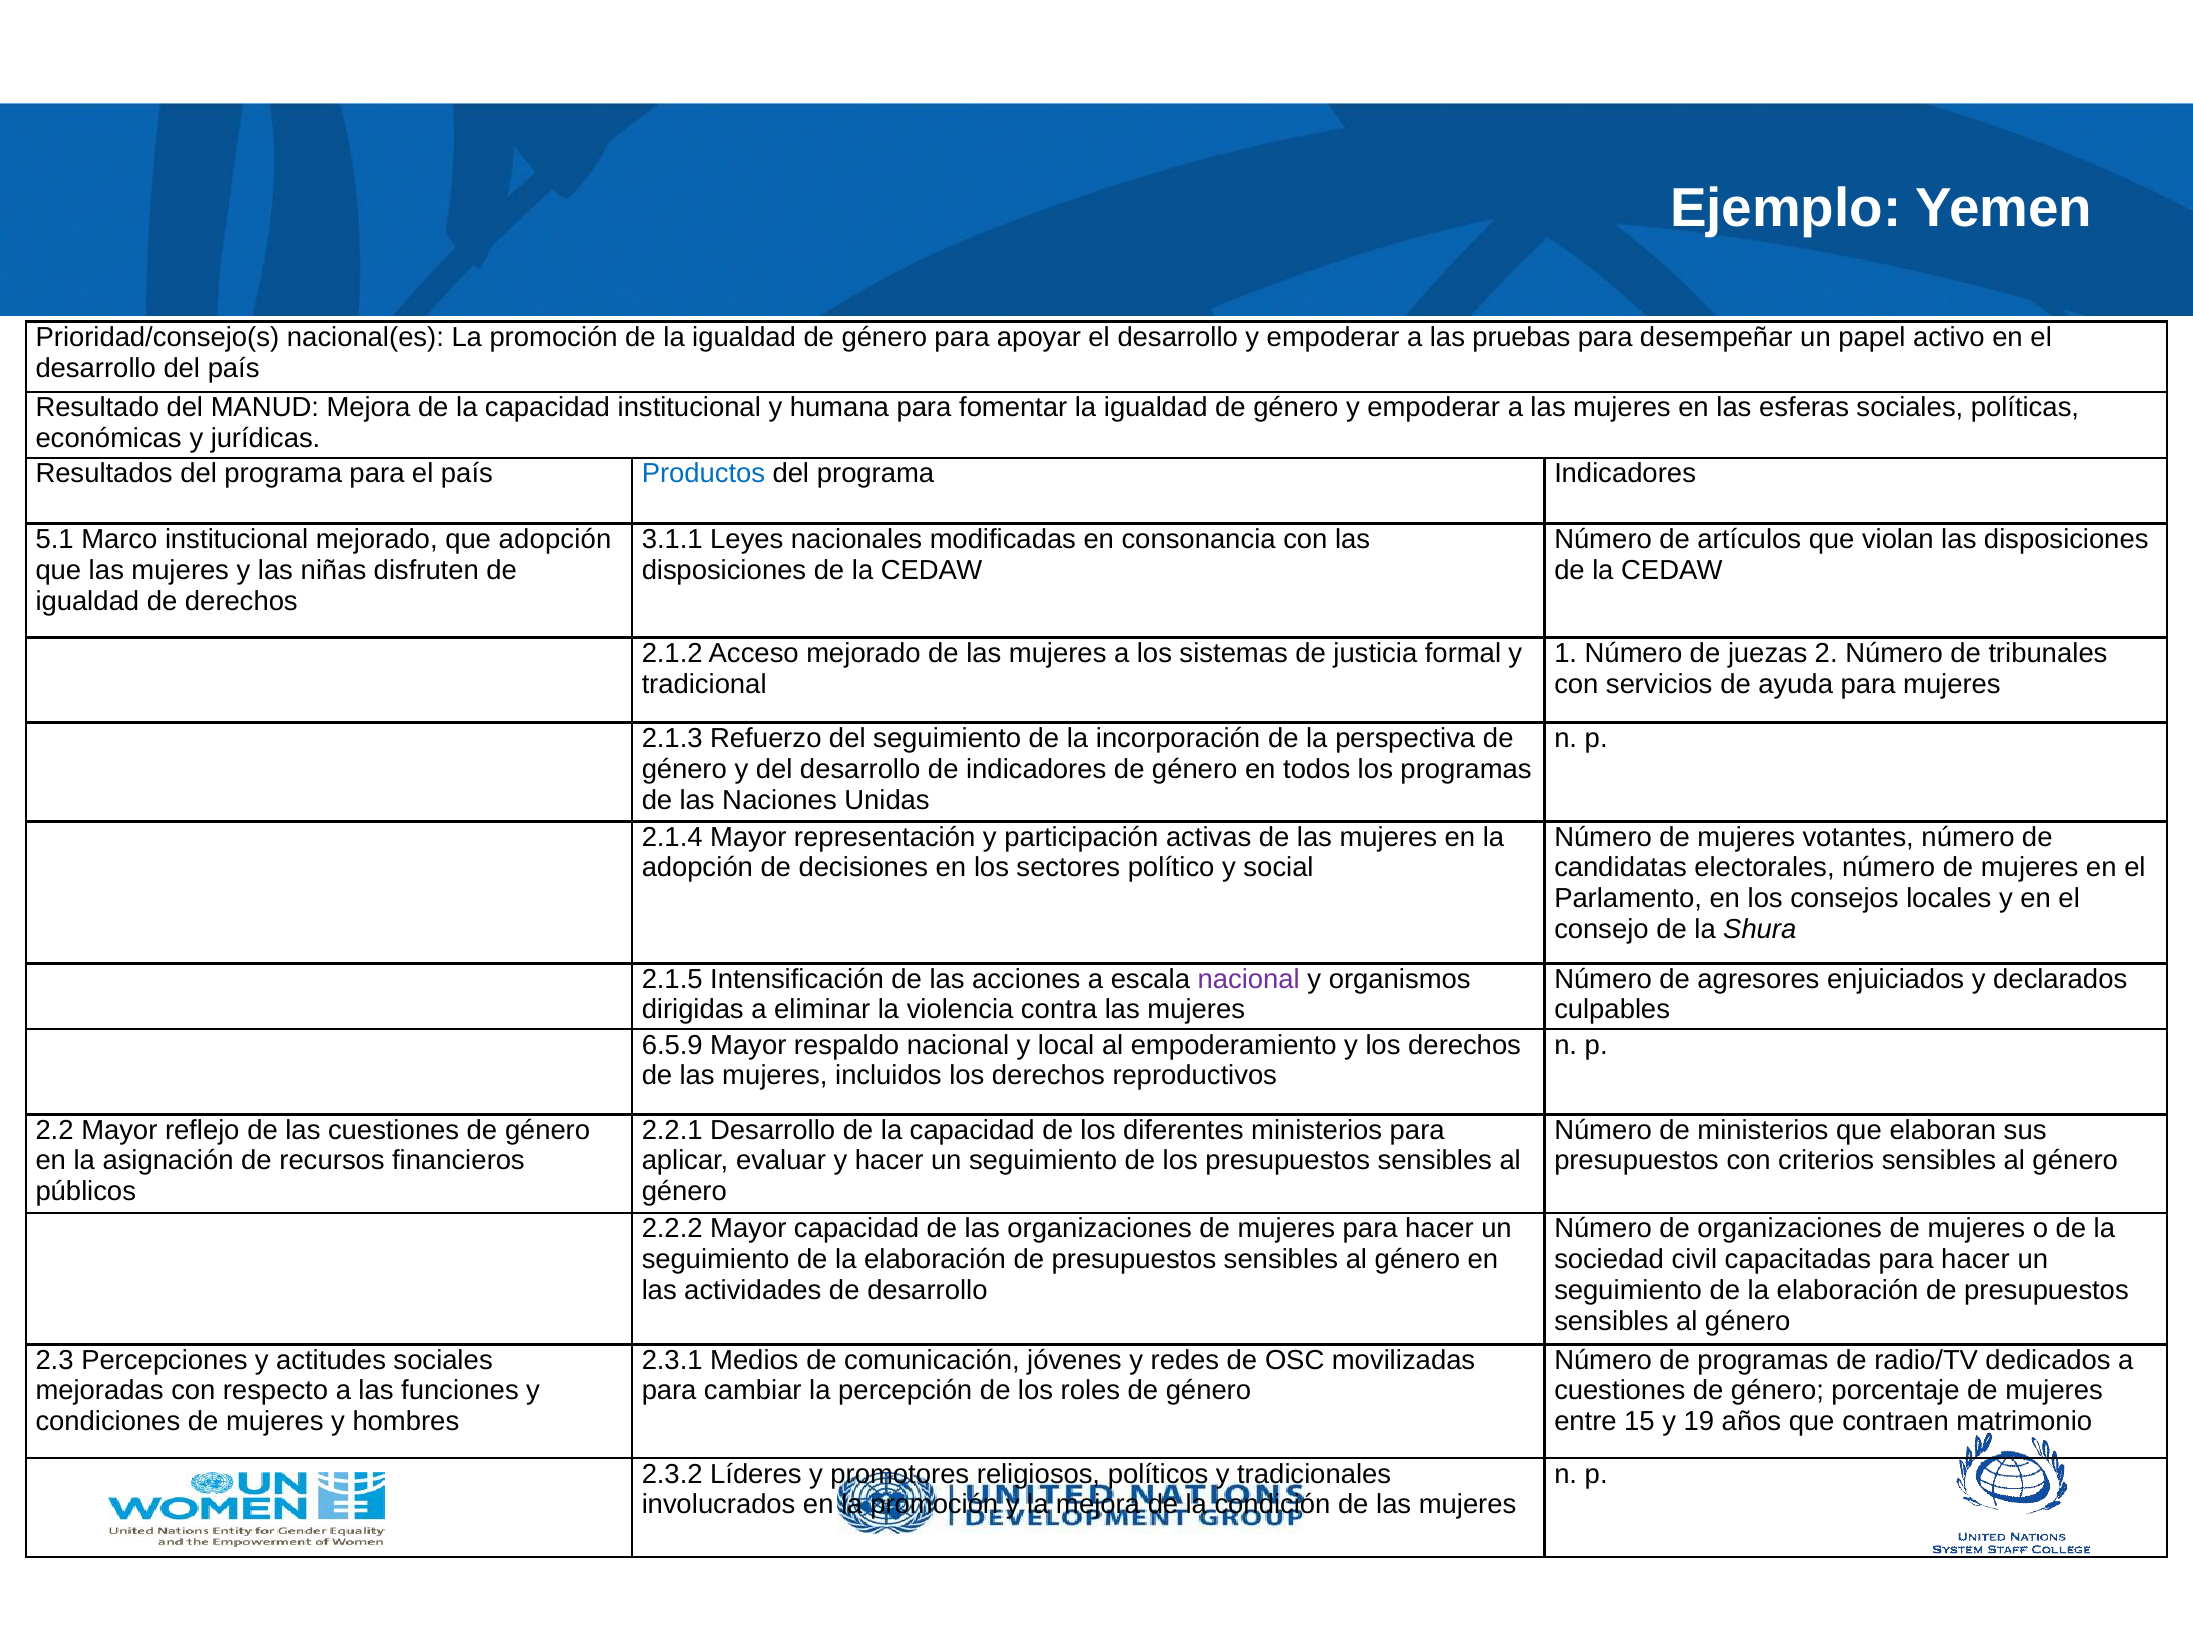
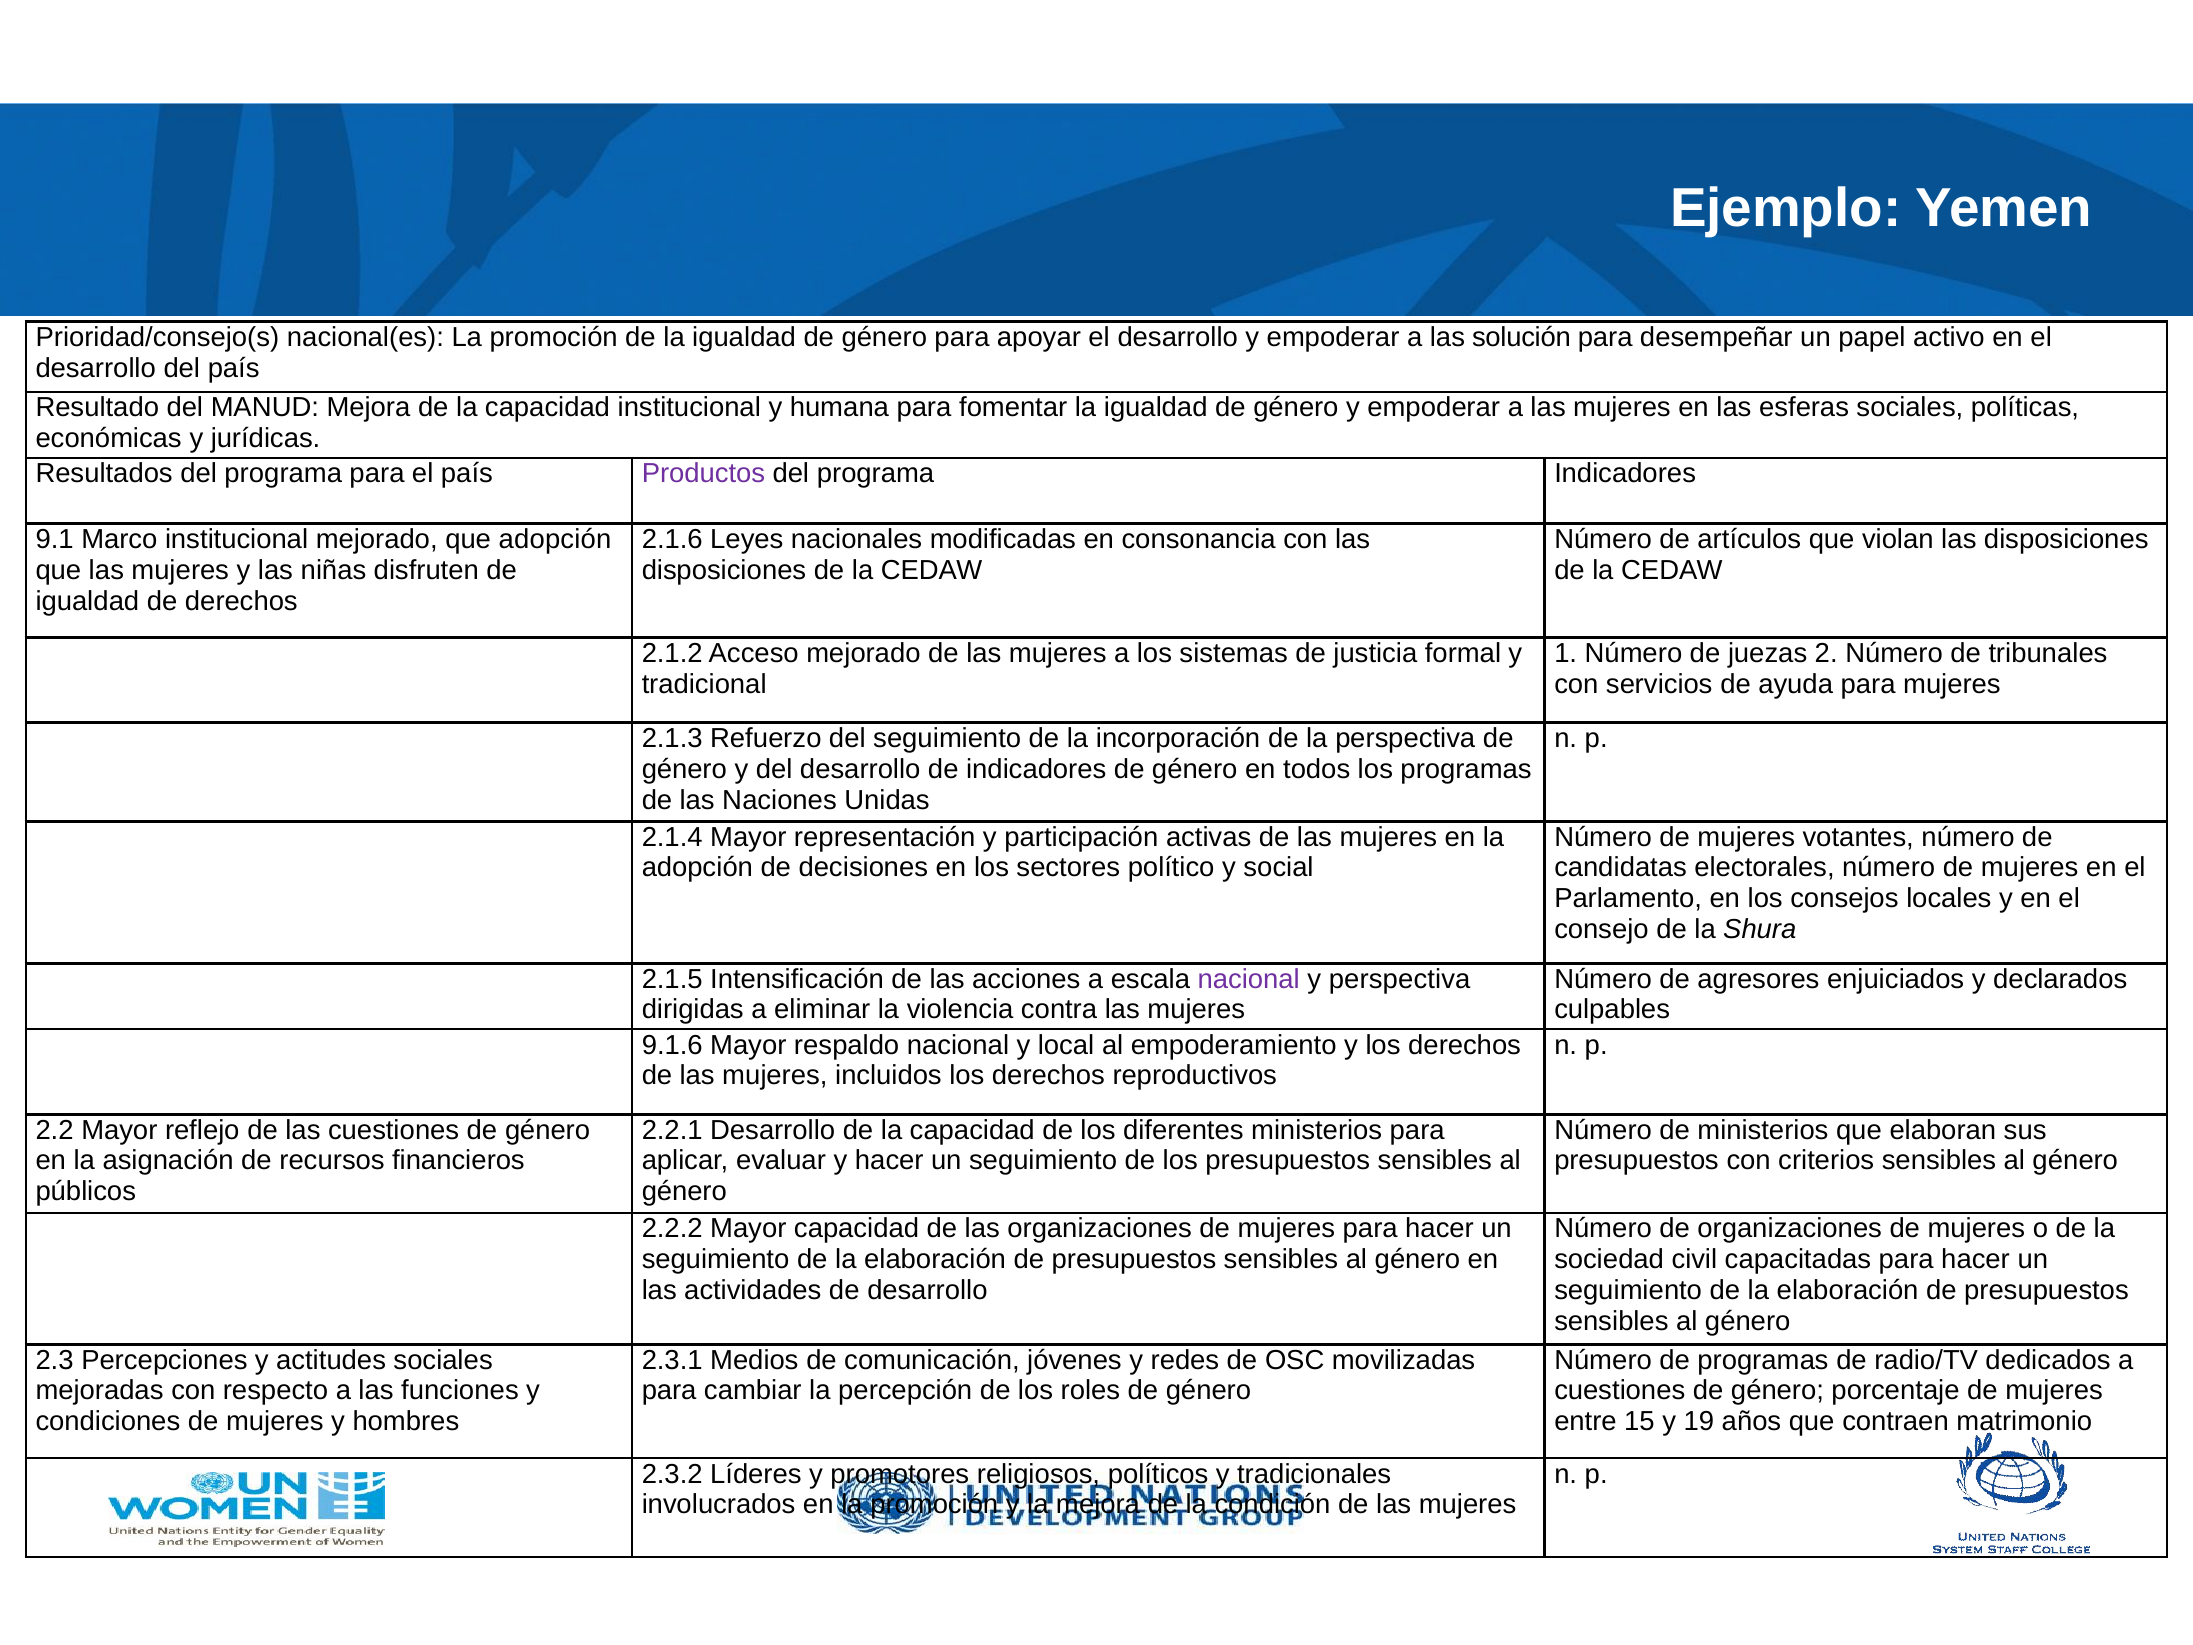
pruebas: pruebas -> solución (1521, 338)
Productos colour: blue -> purple (703, 474)
5.1: 5.1 -> 9.1 (55, 539)
3.1.1: 3.1.1 -> 2.1.6 (672, 539)
y organismos: organismos -> perspectiva (1400, 979)
6.5.9: 6.5.9 -> 9.1.6 (672, 1045)
